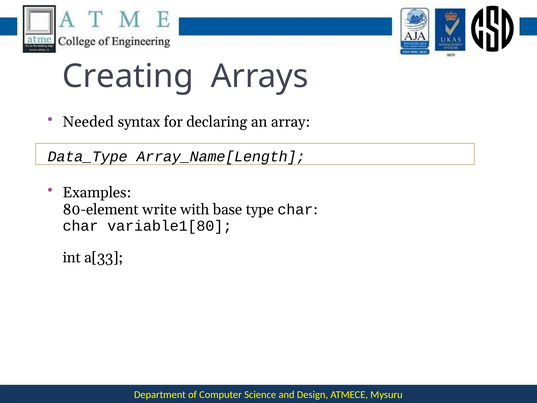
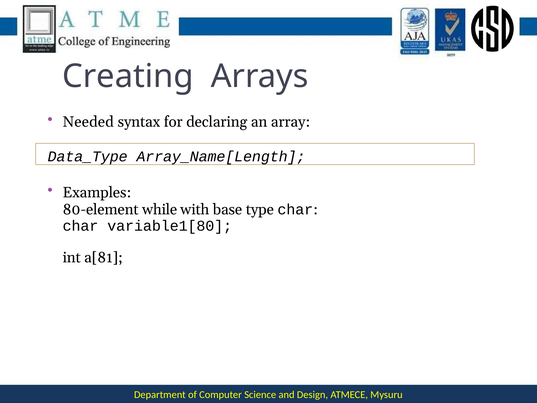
write: write -> while (160, 209)
a[33: a[33 -> a[81 (104, 257)
